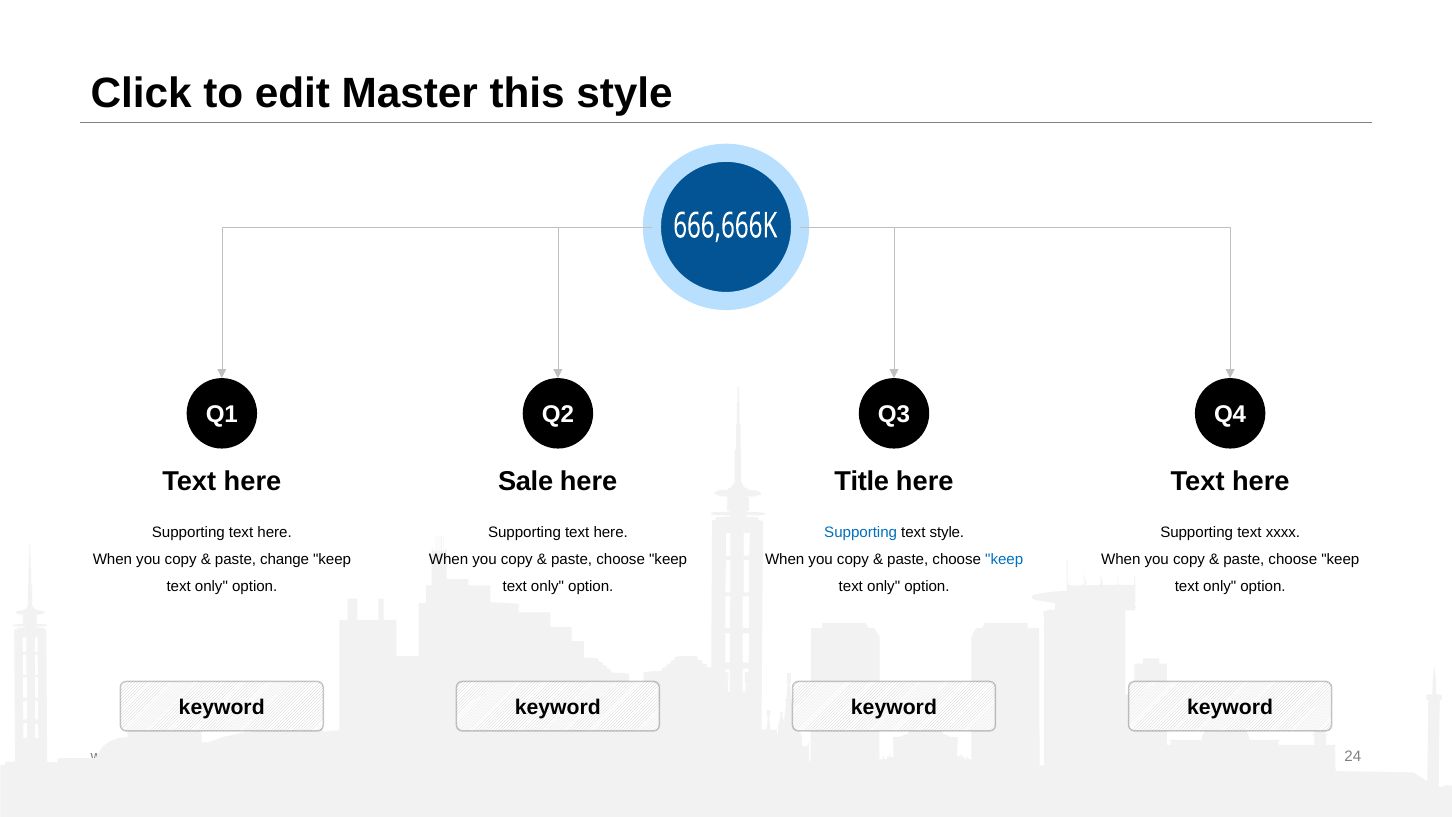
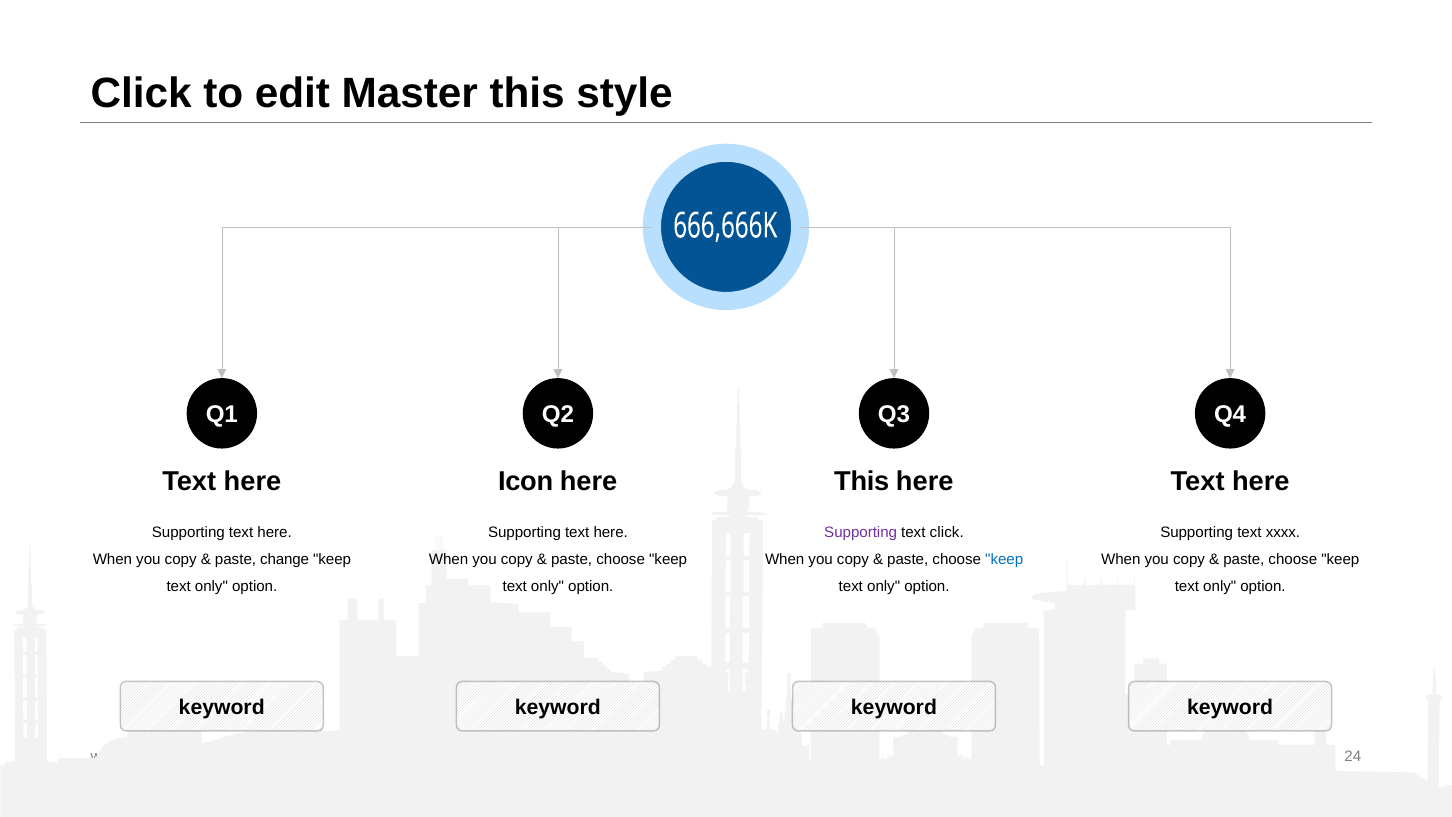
Sale: Sale -> Icon (526, 482)
Title: Title -> This (862, 482)
Supporting colour: blue -> purple (861, 533)
text style: style -> click (947, 533)
